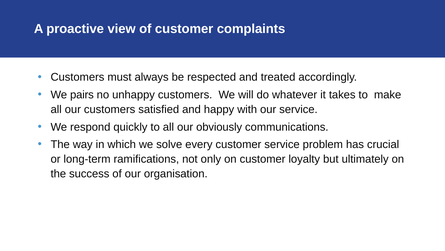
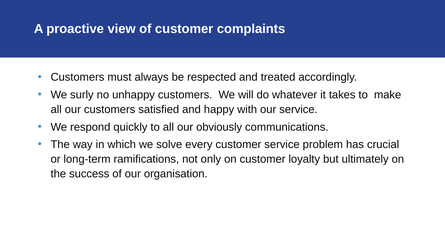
pairs: pairs -> surly (82, 95)
